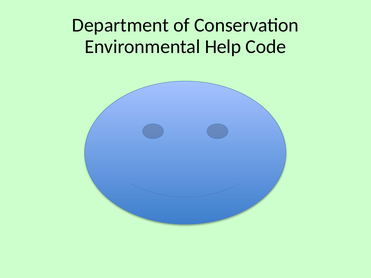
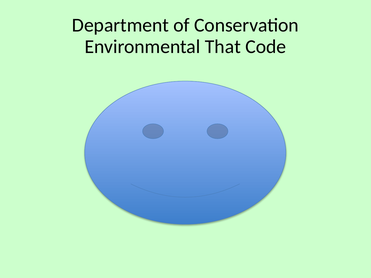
Help: Help -> That (223, 47)
